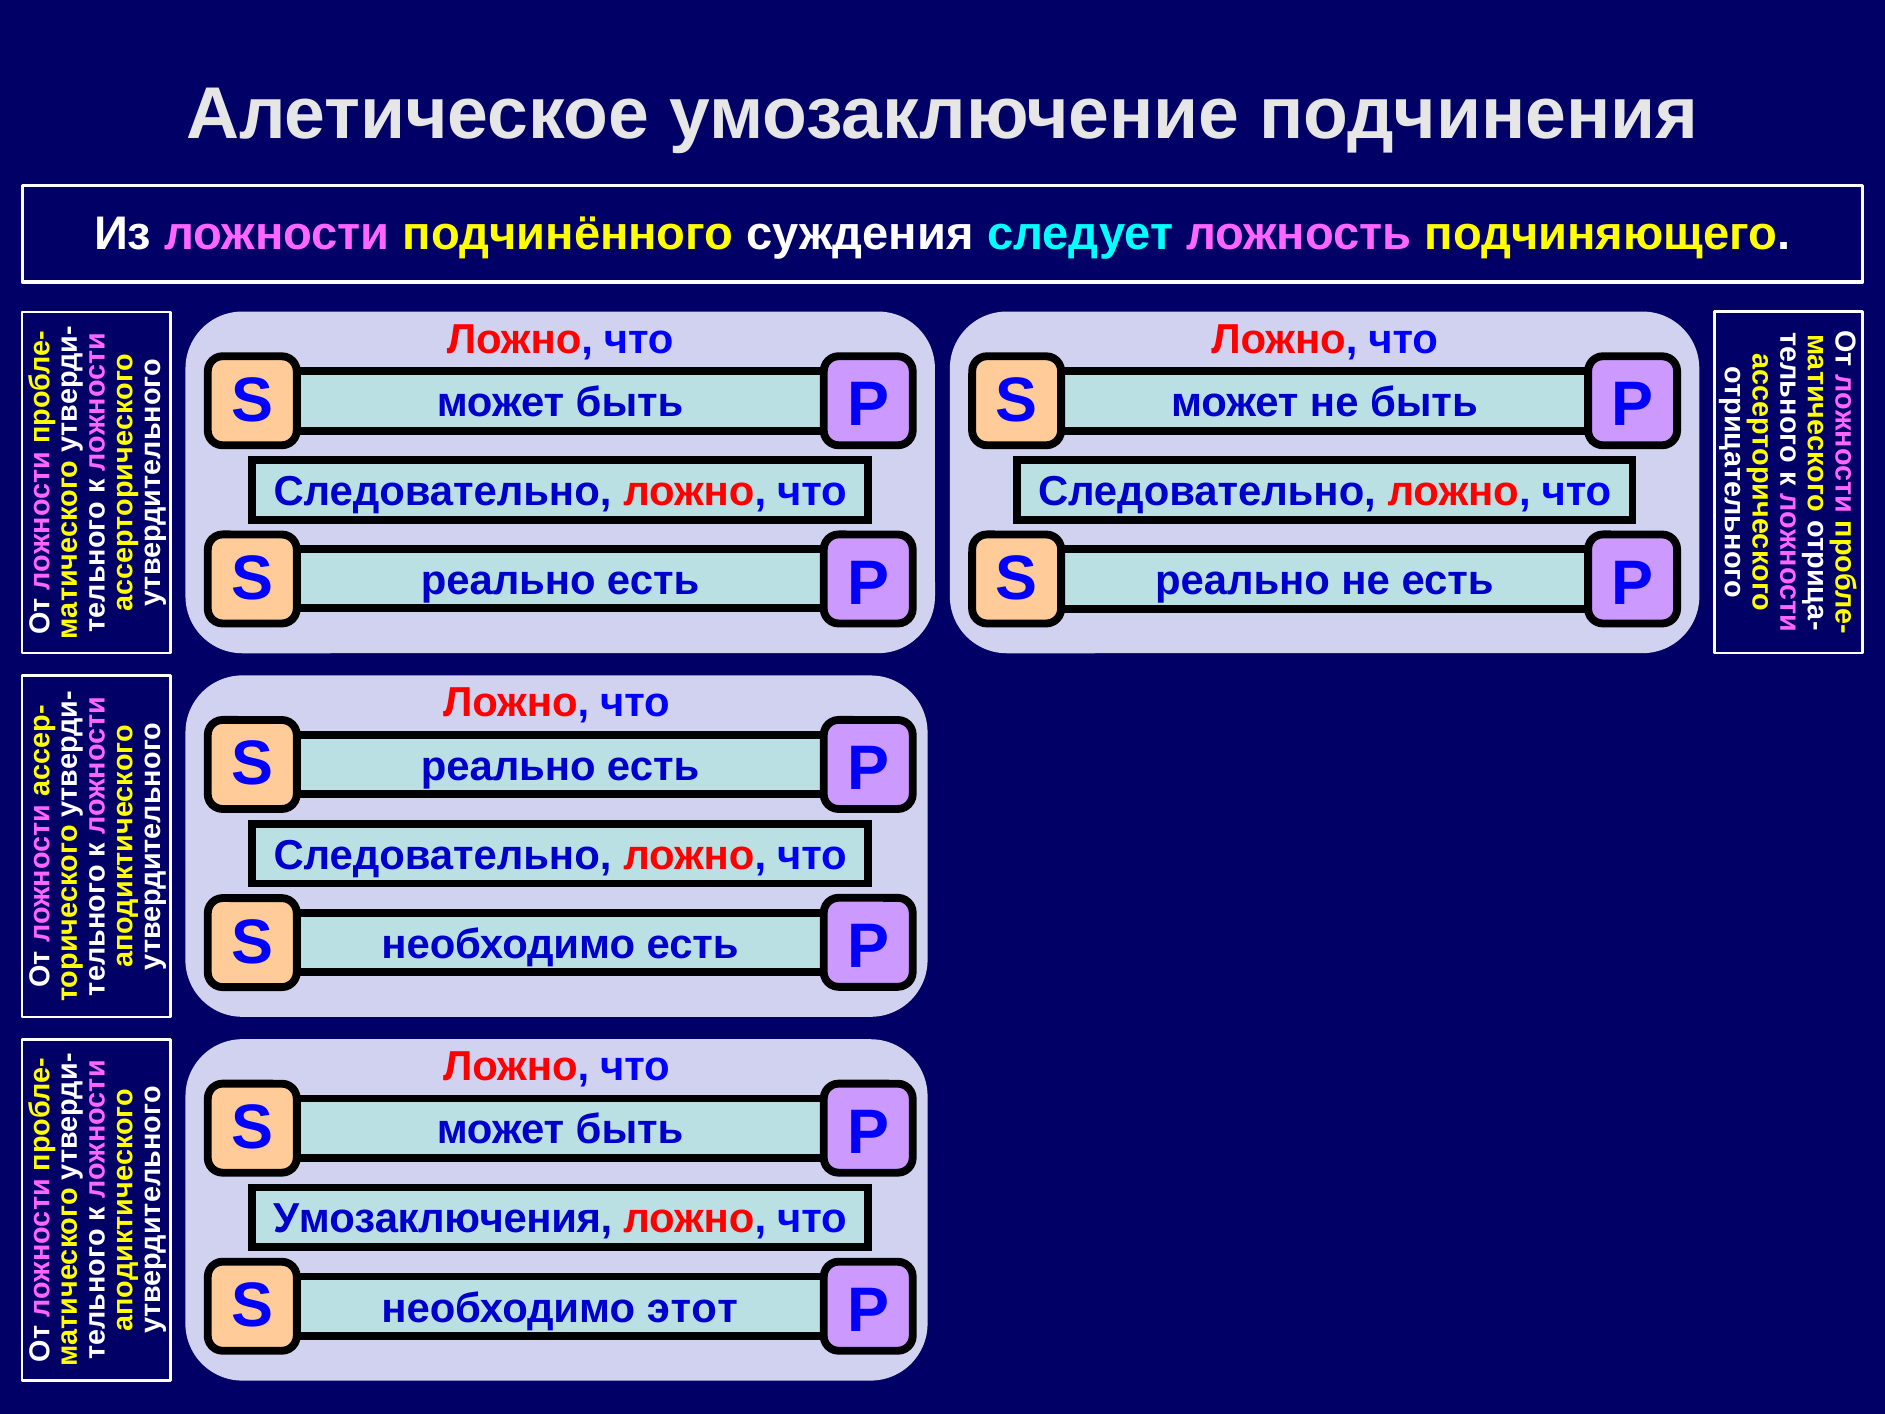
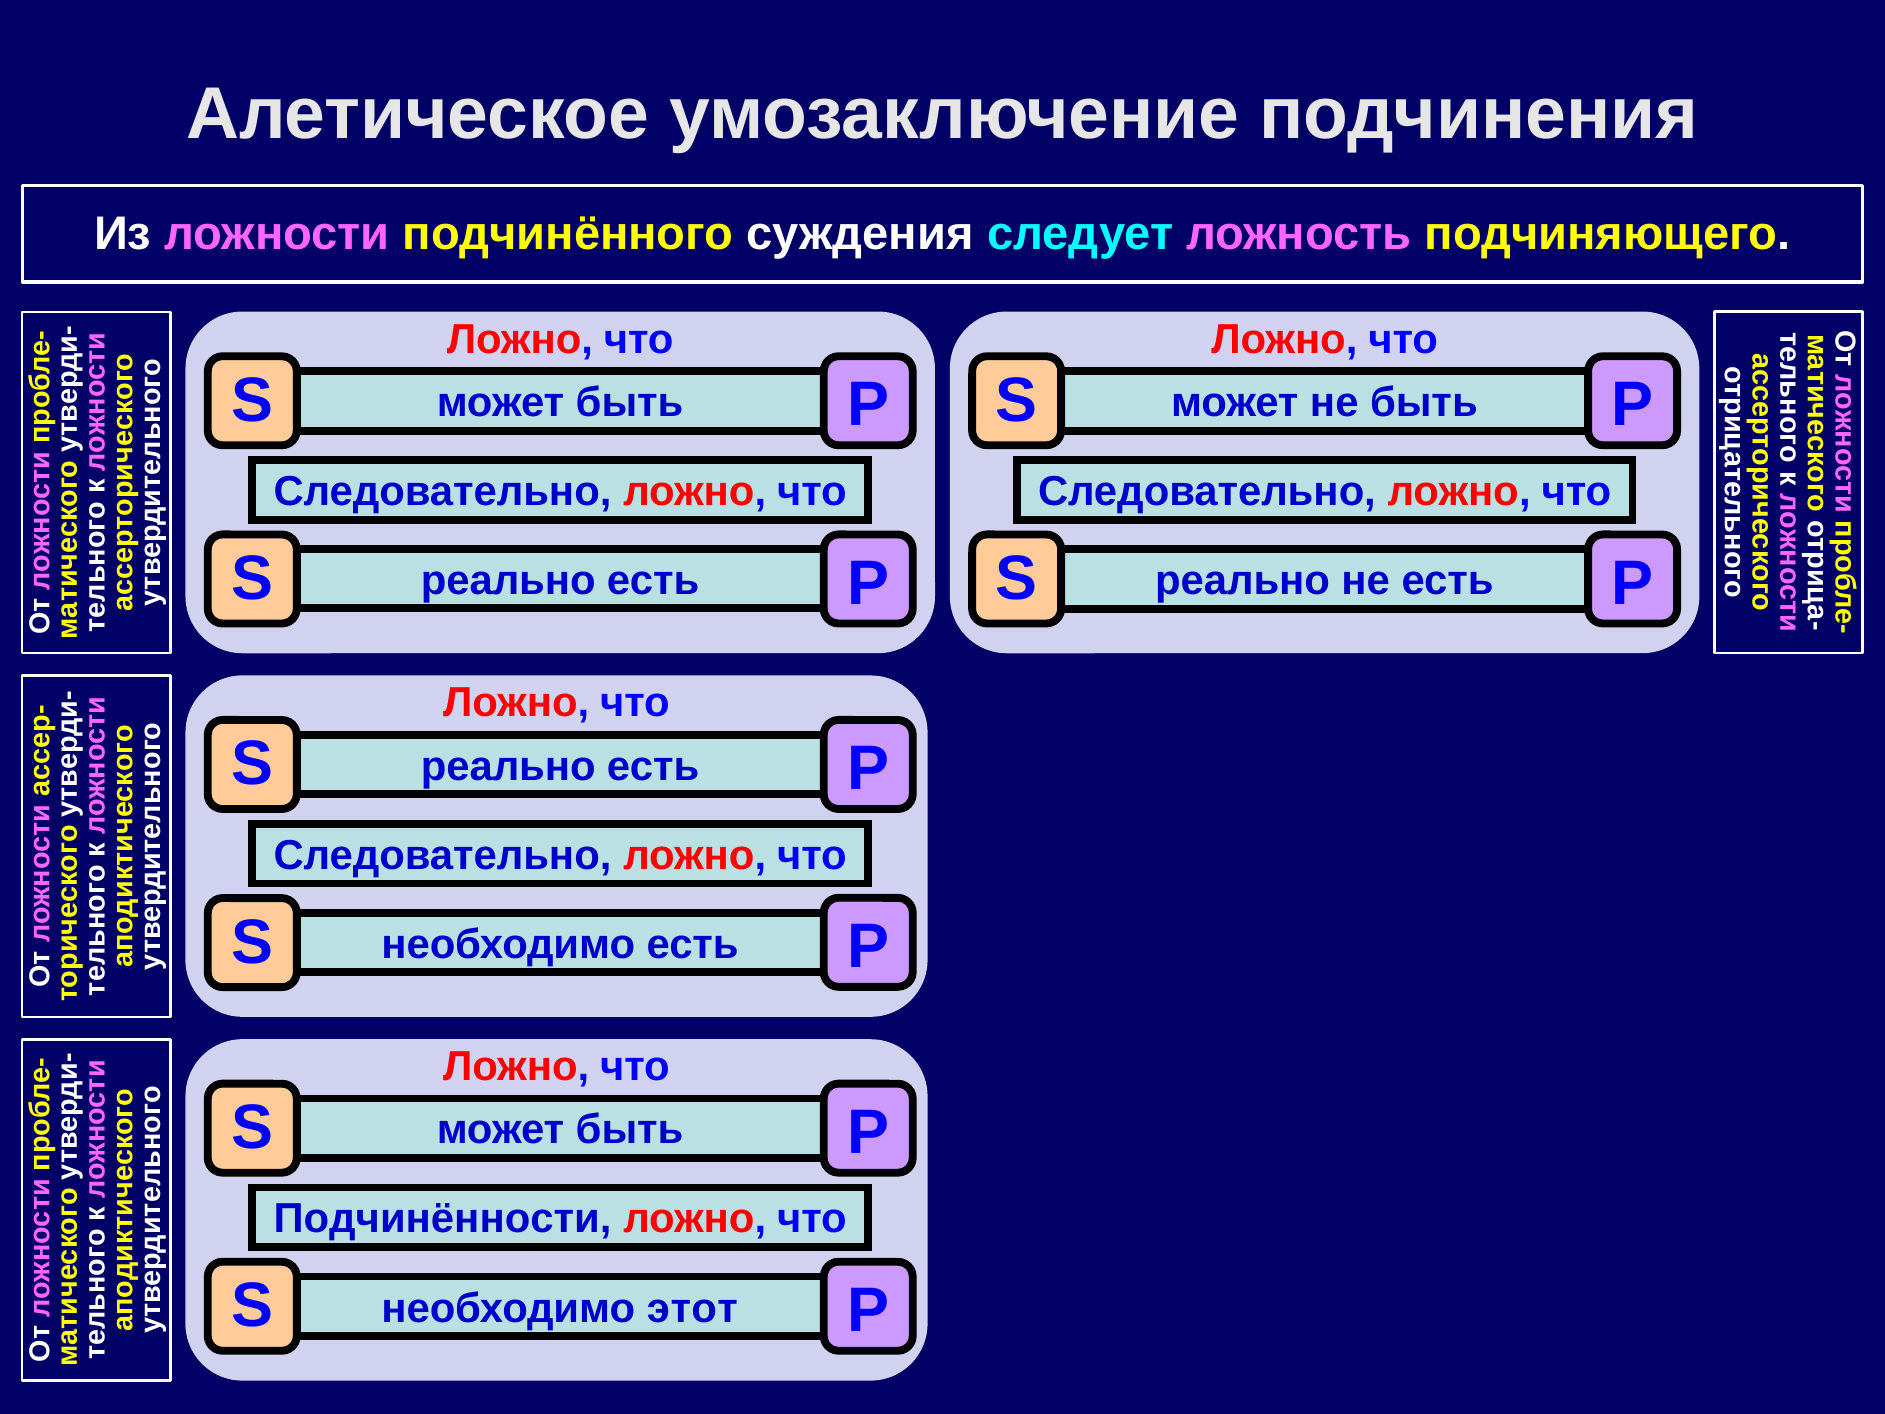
Умозаключения: Умозаключения -> Подчинённости (442, 1219)
